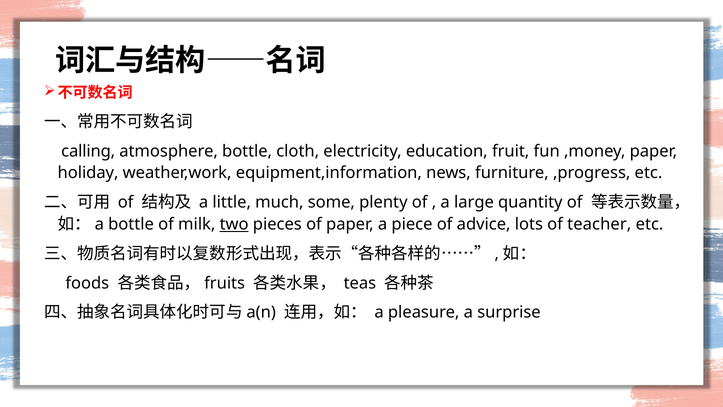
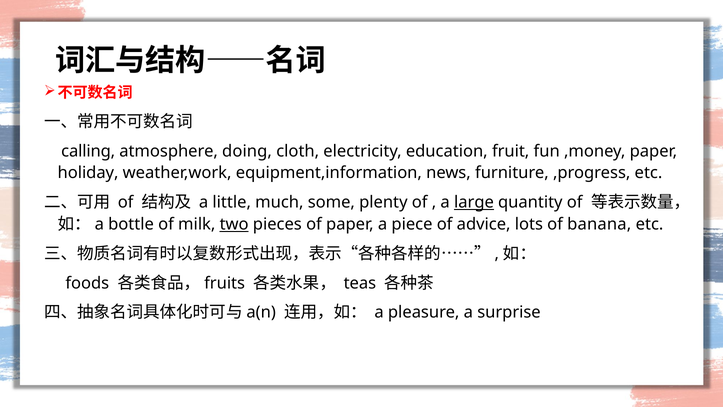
atmosphere bottle: bottle -> doing (247, 151)
large underline: none -> present (474, 202)
teacher: teacher -> banana (599, 224)
